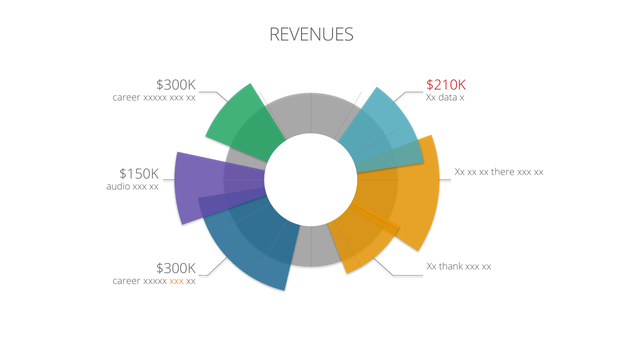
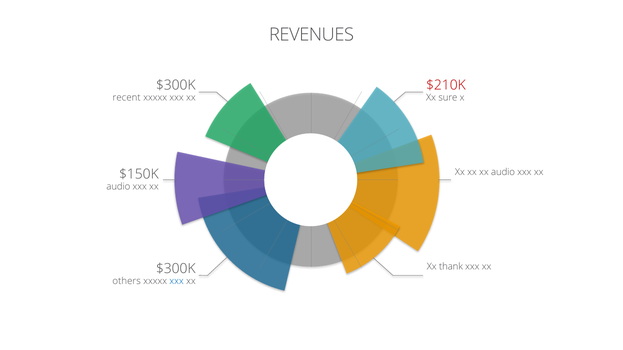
career: career -> recent (127, 98)
data: data -> sure (448, 98)
xx there: there -> audio (503, 172)
career: career -> others (127, 282)
xxx colour: orange -> blue (177, 282)
